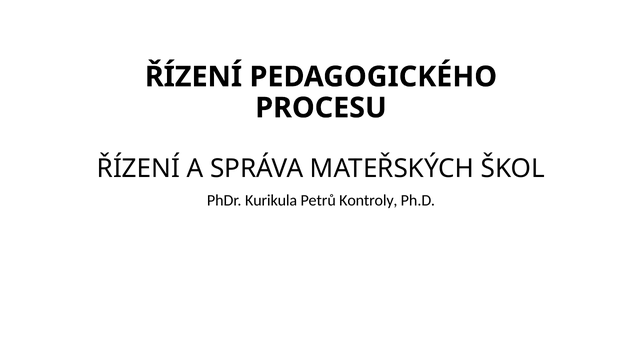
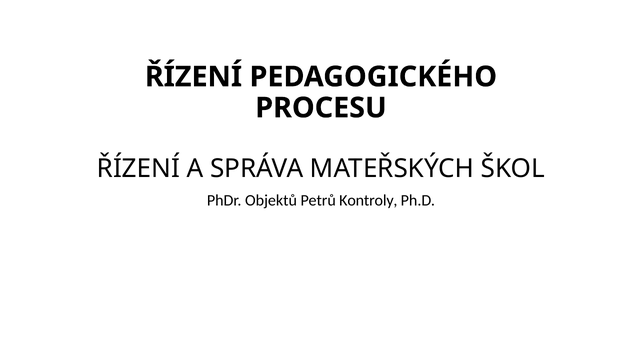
Kurikula: Kurikula -> Objektů (271, 201)
